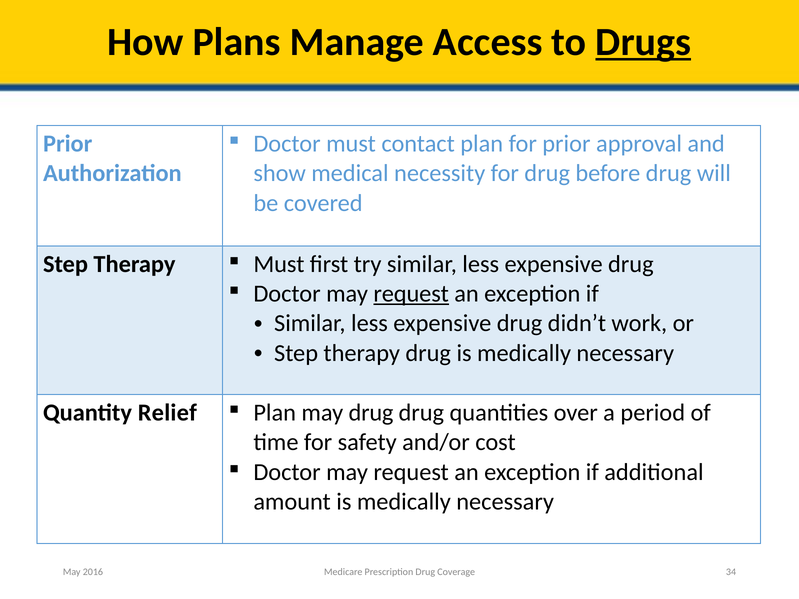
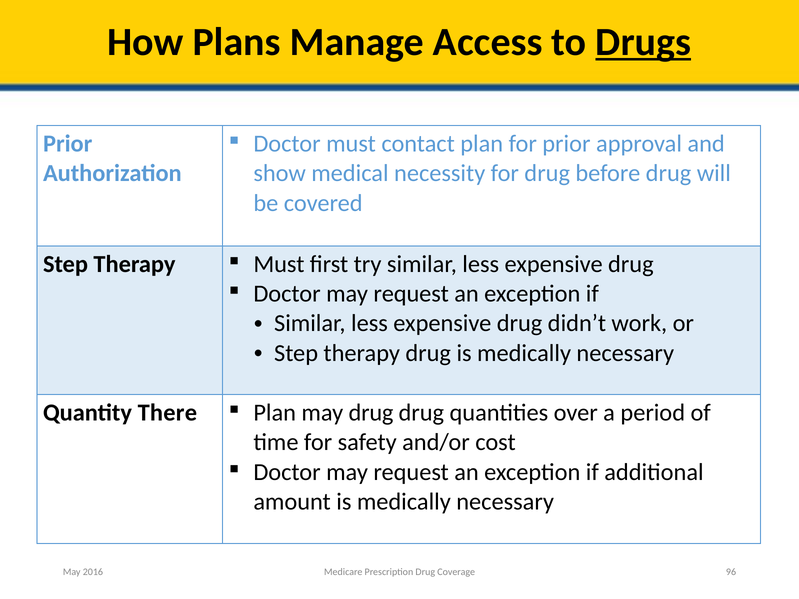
request underline: present -> none (411, 294)
Relief: Relief -> There (167, 413)
34: 34 -> 96 (731, 572)
